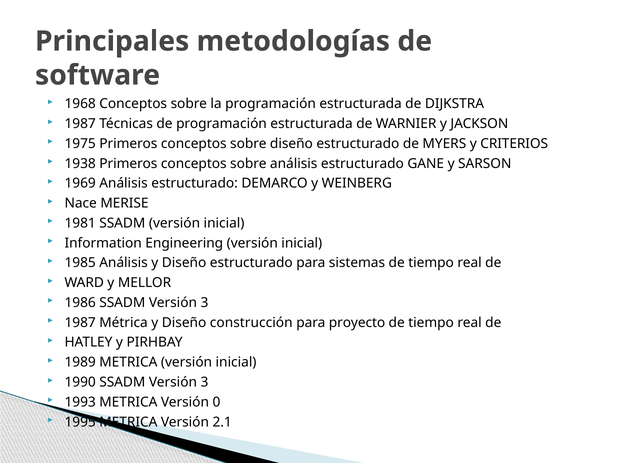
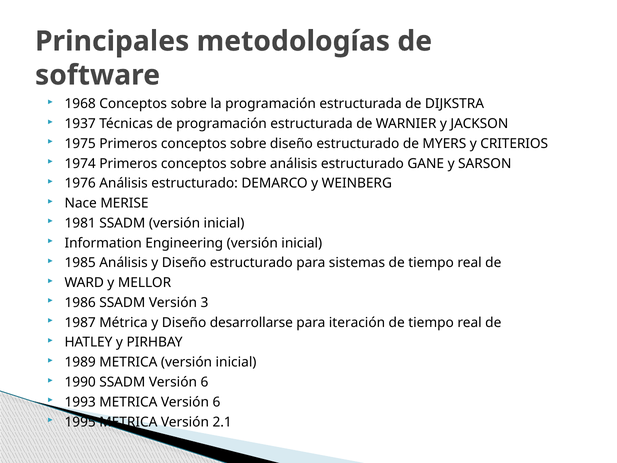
1987: 1987 -> 1937 (80, 124)
1938: 1938 -> 1974 (80, 163)
1969: 1969 -> 1976 (80, 183)
construcción: construcción -> desarrollarse (251, 322)
proyecto: proyecto -> iteración (357, 322)
1990 SSADM Versión 3: 3 -> 6 (204, 382)
METRICA Versión 0: 0 -> 6 (216, 402)
